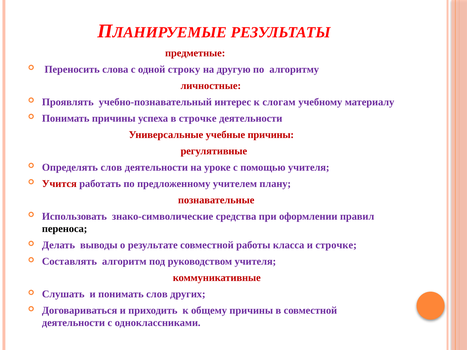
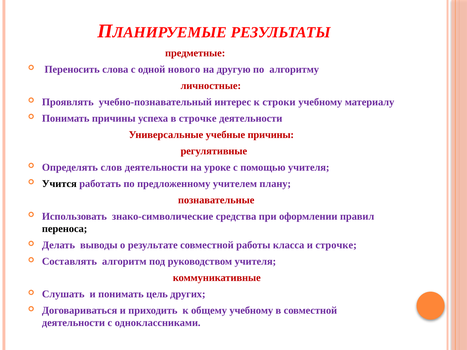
строку: строку -> нового (184, 69)
слогам: слогам -> строки (279, 102)
Учится colour: red -> black (59, 184)
понимать слов: слов -> цель (157, 294)
общему причины: причины -> учебному (251, 311)
